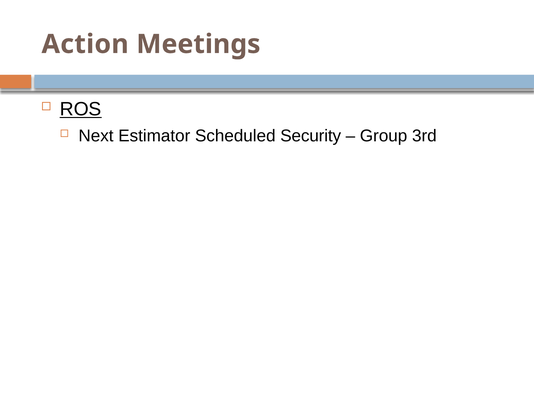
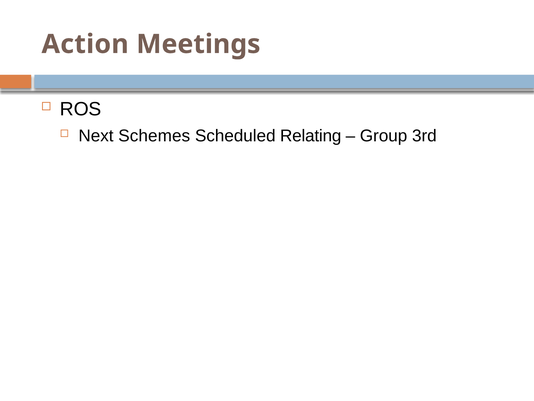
ROS underline: present -> none (81, 109)
Estimator: Estimator -> Schemes (154, 136)
Security: Security -> Relating (311, 136)
